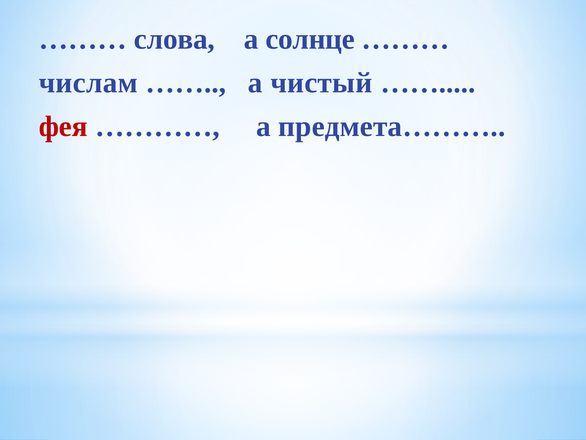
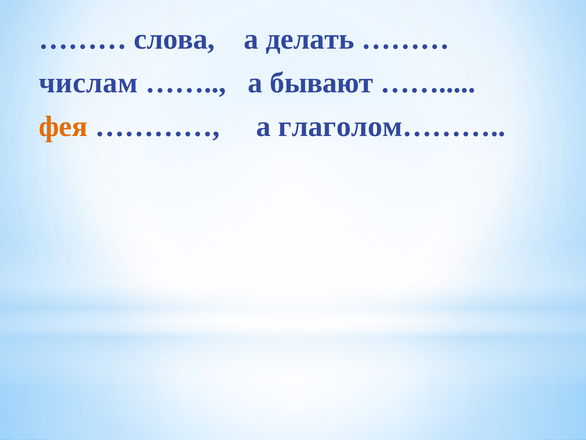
солнце: солнце -> делать (310, 39)
чистый: чистый -> бывают (322, 83)
фея colour: red -> orange (63, 126)
предмета………: предмета……… -> глаголом……… (392, 126)
